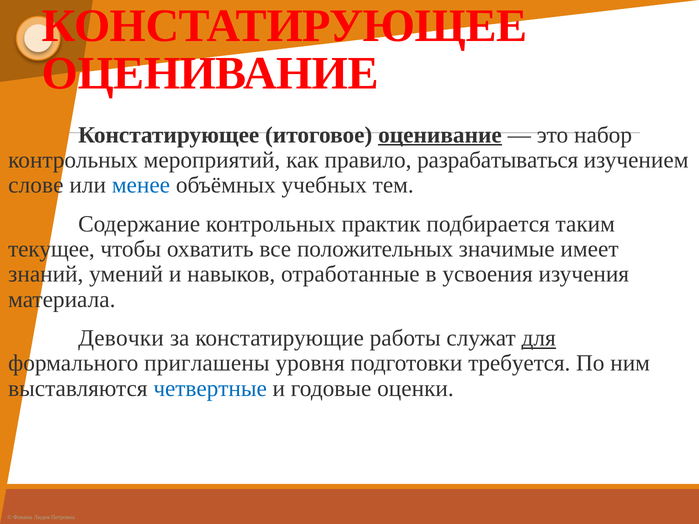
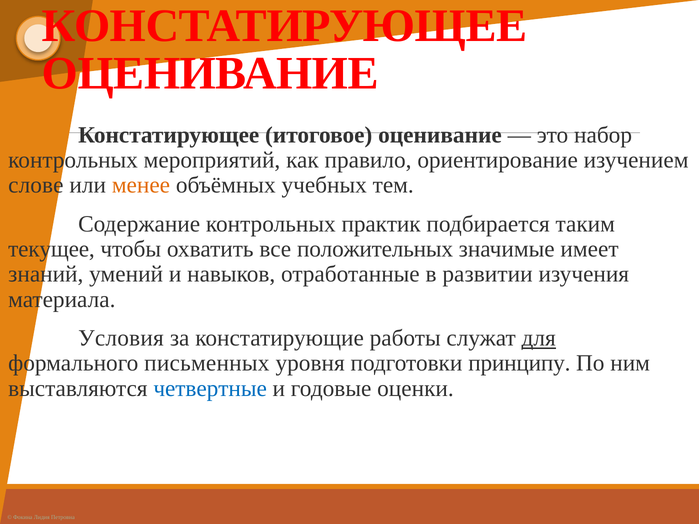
оценивание underline: present -> none (440, 135)
разрабатываться: разрабатываться -> ориентирование (498, 160)
менее colour: blue -> orange (141, 185)
усвоения: усвоения -> развитии (488, 274)
Девочки: Девочки -> Условия (121, 338)
приглашены: приглашены -> письменных (207, 363)
требуется: требуется -> принципу (519, 363)
